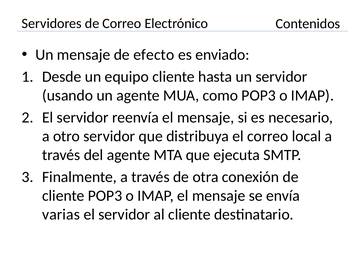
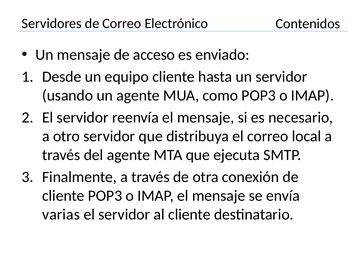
efecto: efecto -> acceso (154, 55)
